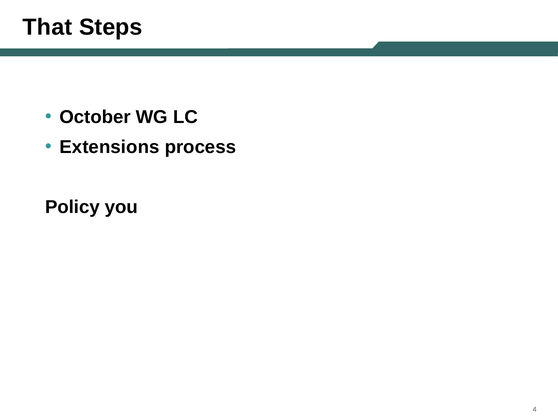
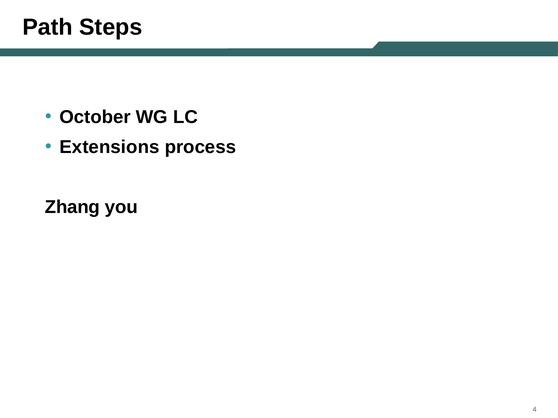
That: That -> Path (48, 27)
Policy: Policy -> Zhang (72, 207)
